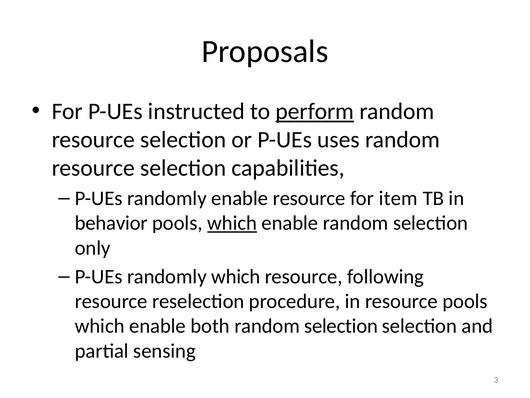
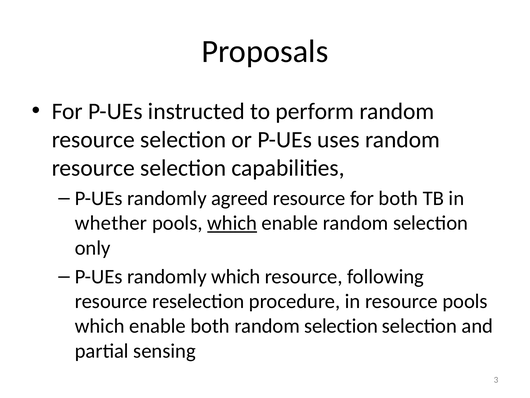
perform underline: present -> none (315, 111)
randomly enable: enable -> agreed (240, 198)
for item: item -> both (398, 198)
behavior: behavior -> whether (111, 223)
